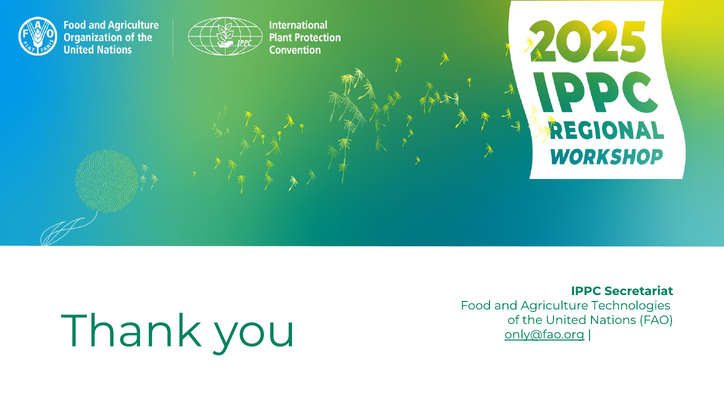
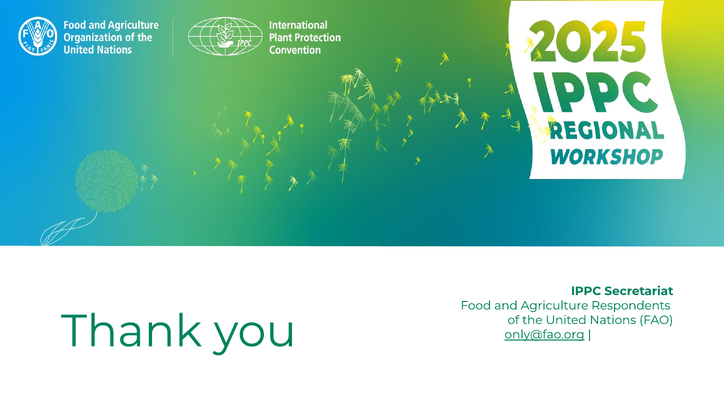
Technologies: Technologies -> Respondents (631, 306)
